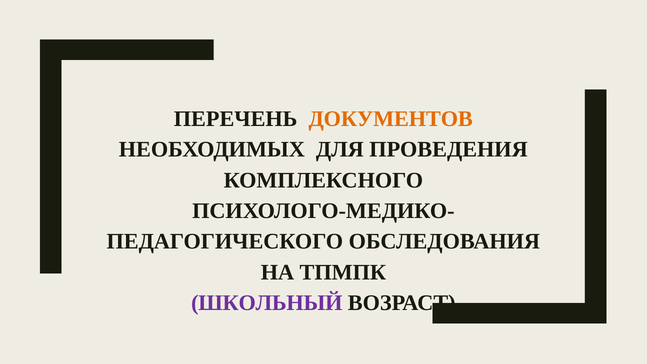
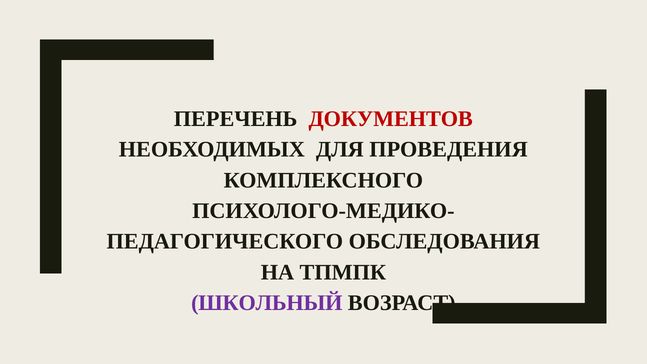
ДОКУМЕНТОВ colour: orange -> red (391, 119)
